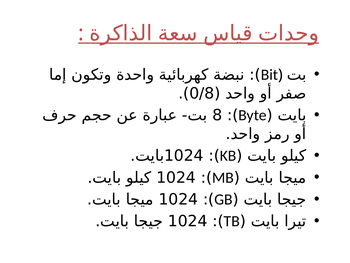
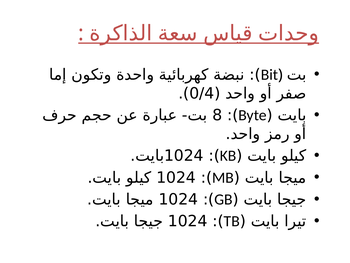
0/8: 0/8 -> 0/4 (202, 93)
